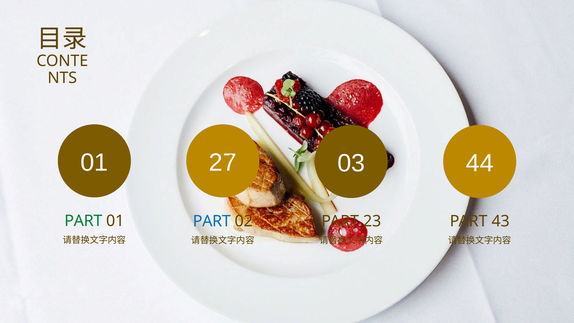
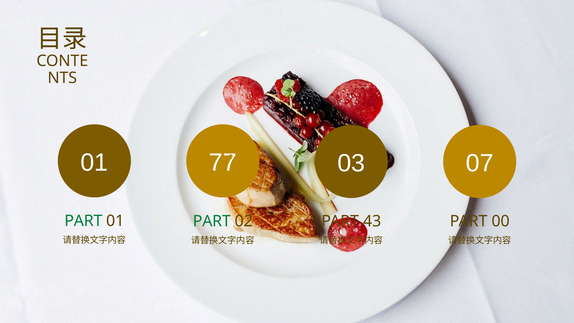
27: 27 -> 77 (223, 163)
44: 44 -> 07 (480, 163)
PART colour: blue -> green (212, 221)
23: 23 -> 43 (372, 221)
43: 43 -> 00 (501, 221)
